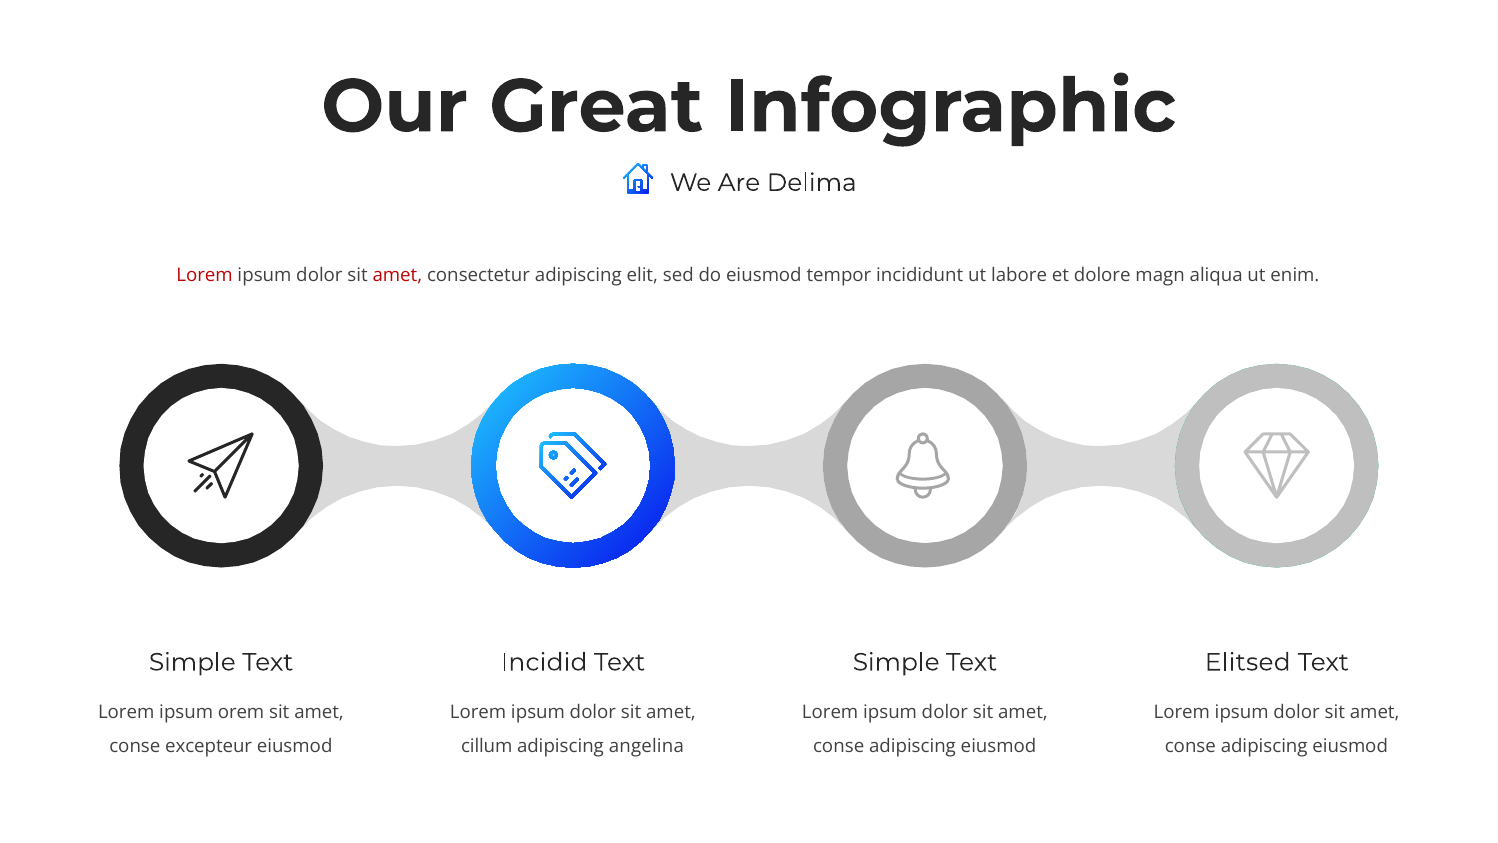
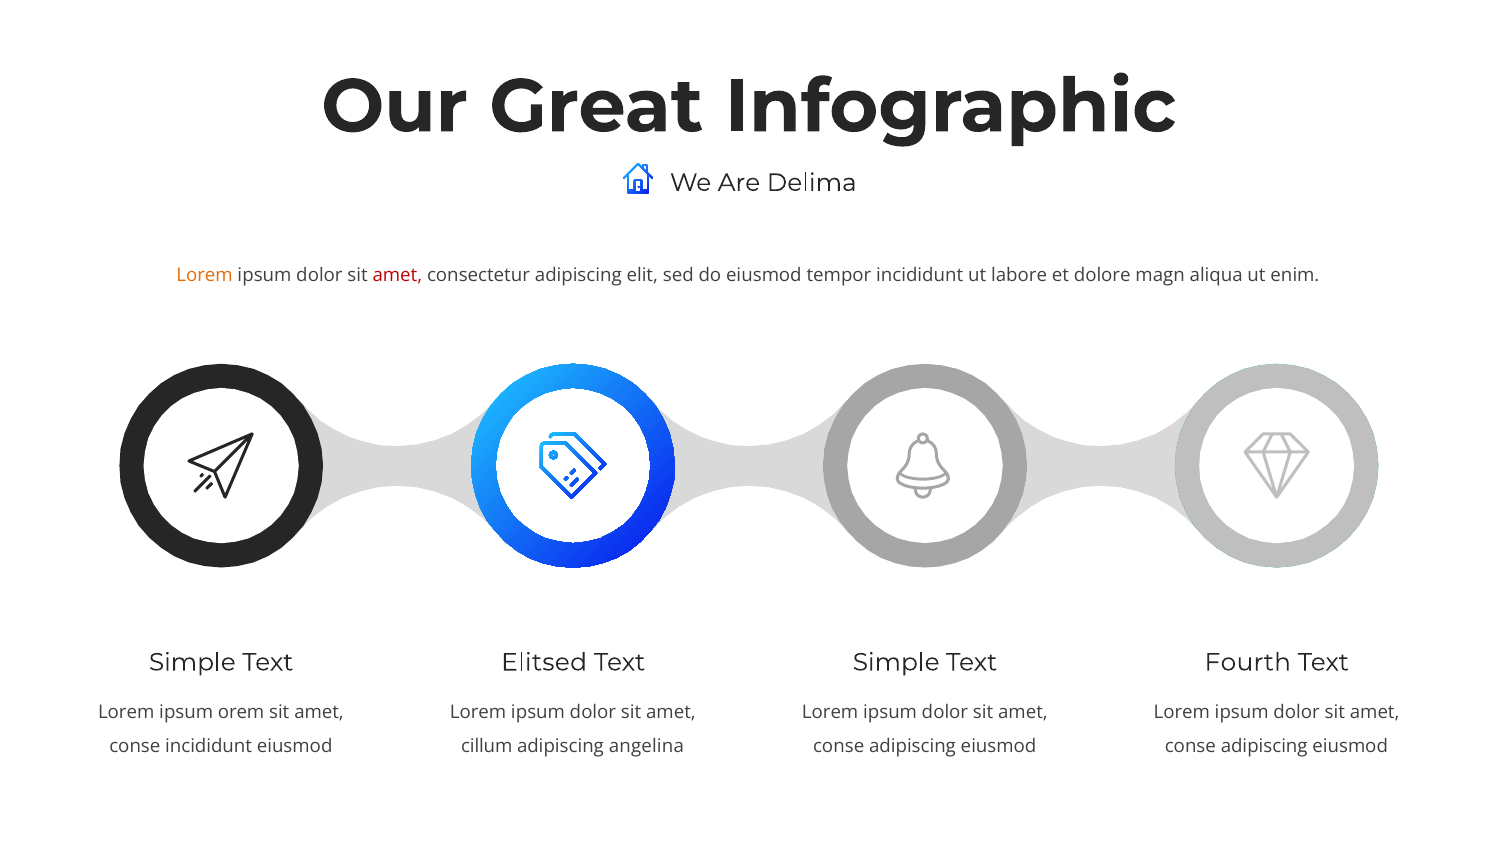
Lorem colour: red -> orange (205, 275)
Incidid: Incidid -> Elitsed (544, 662)
Elitsed: Elitsed -> Fourth (1248, 662)
conse excepteur: excepteur -> incididunt (209, 746)
